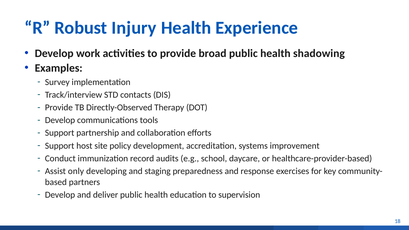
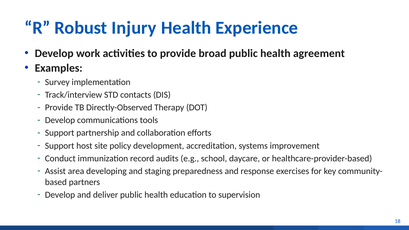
shadowing: shadowing -> agreement (319, 53)
only: only -> area (76, 171)
